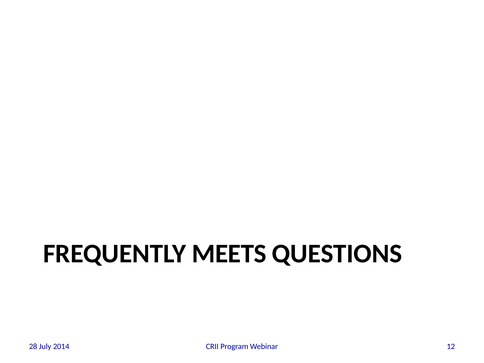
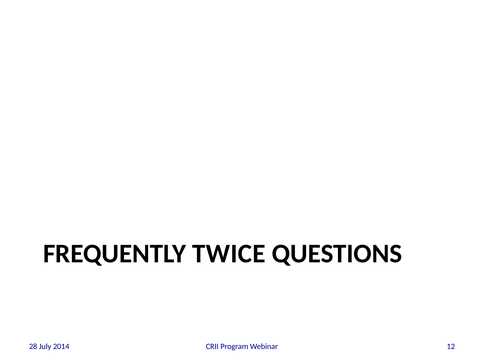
MEETS: MEETS -> TWICE (229, 254)
